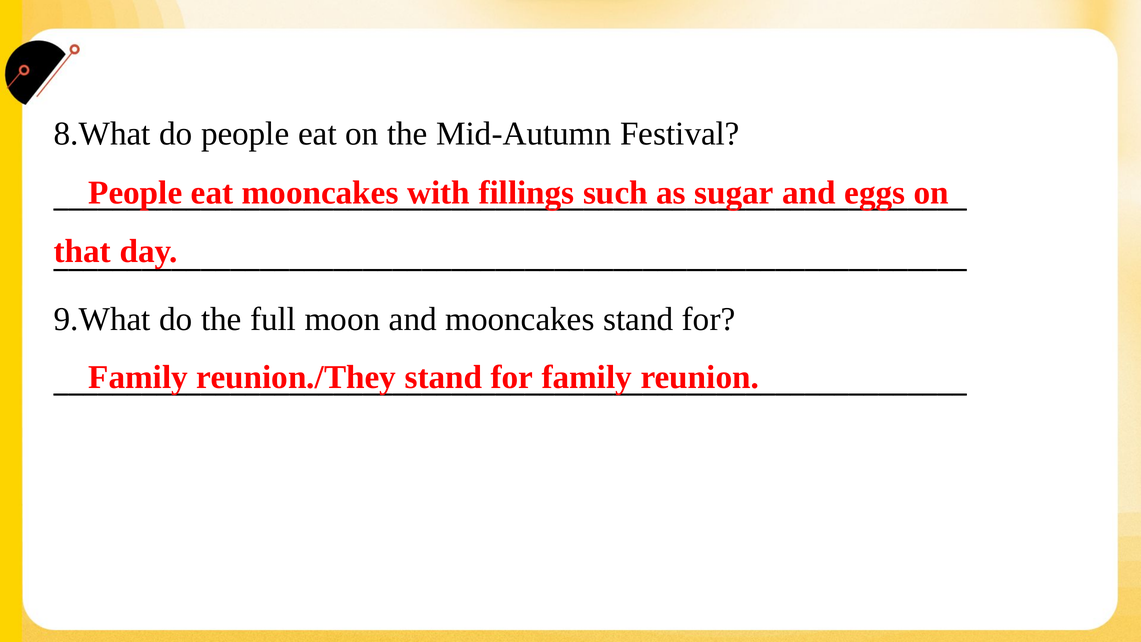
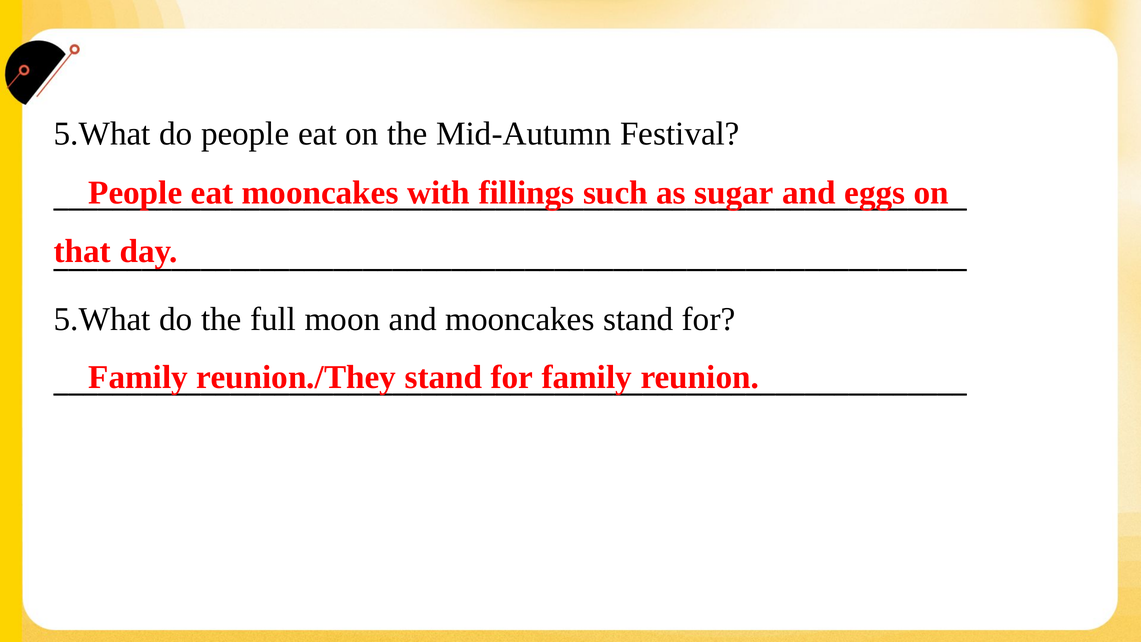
8.What: 8.What -> 5.What (102, 134)
9.What: 9.What -> 5.What (102, 319)
